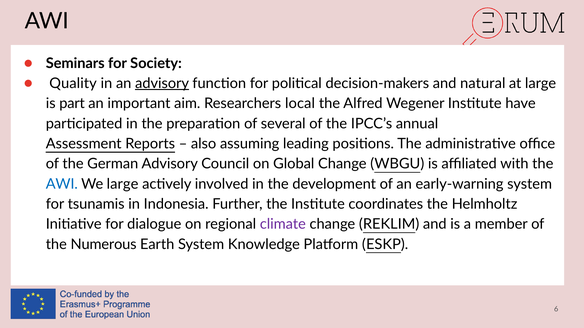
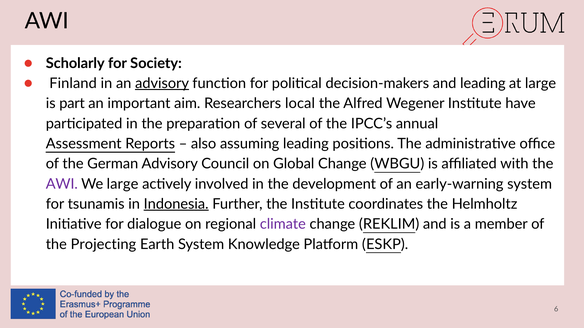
Seminars: Seminars -> Scholarly (75, 63)
Quality: Quality -> Finland (73, 83)
and natural: natural -> leading (483, 83)
AWI colour: blue -> purple (62, 184)
Indonesia underline: none -> present (176, 204)
Numerous: Numerous -> Projecting (103, 245)
